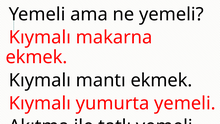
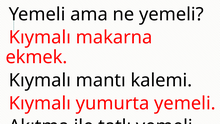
mantı ekmek: ekmek -> kalemi (161, 80)
